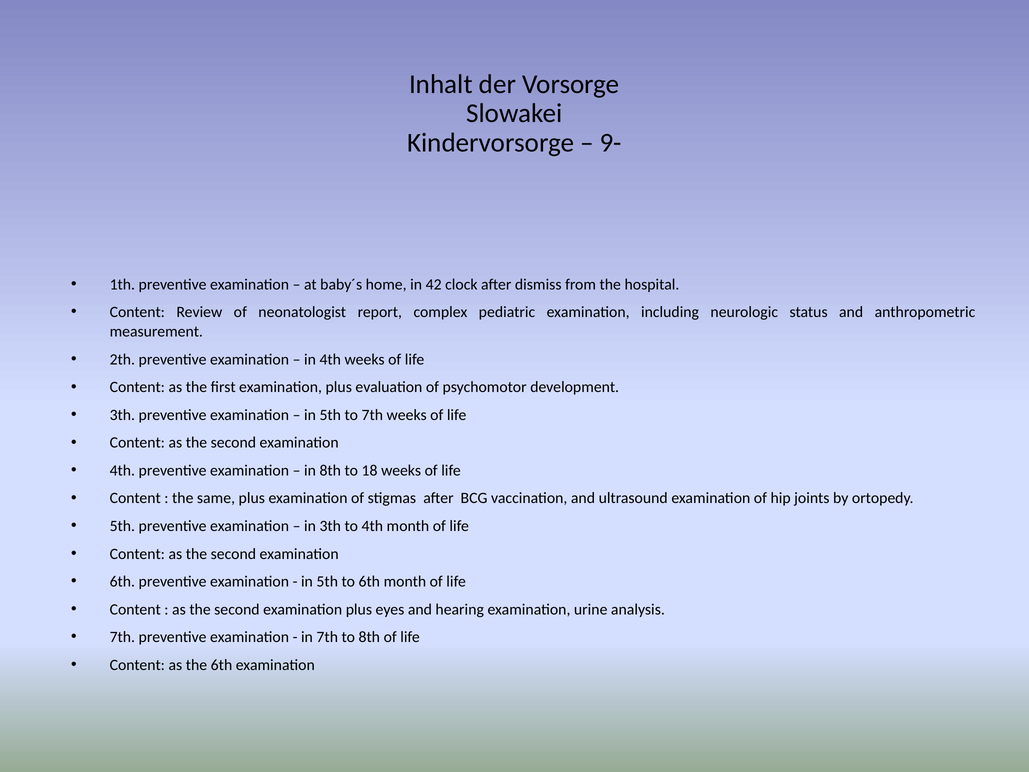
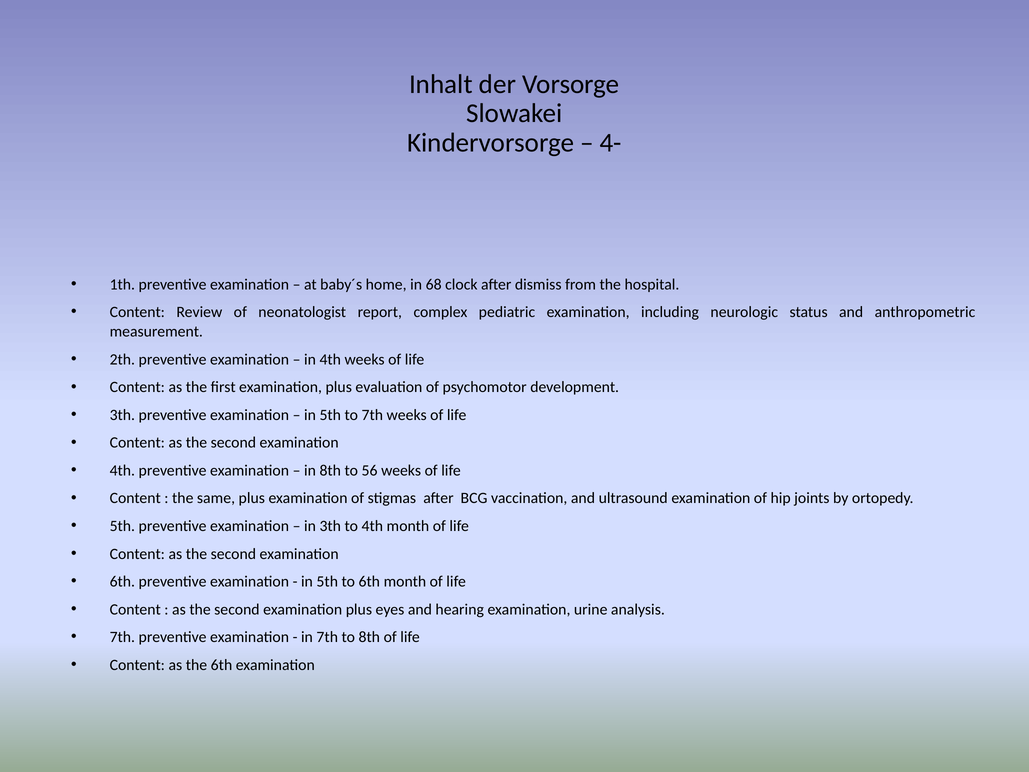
9-: 9- -> 4- (611, 143)
42: 42 -> 68 (434, 284)
18: 18 -> 56 (370, 470)
